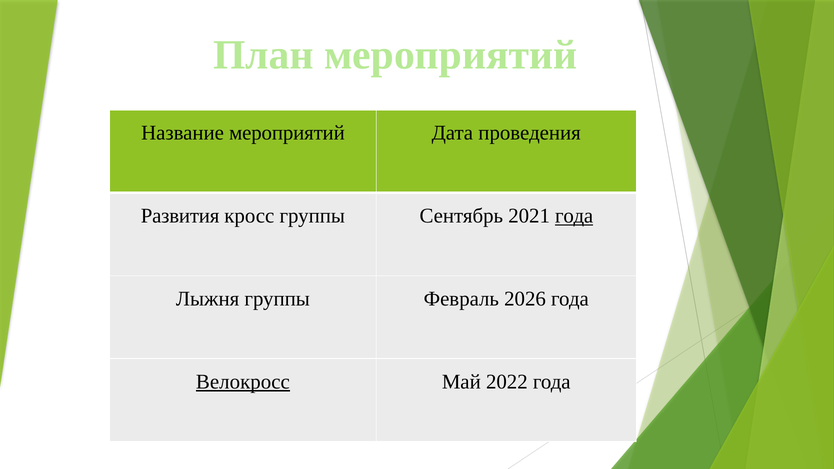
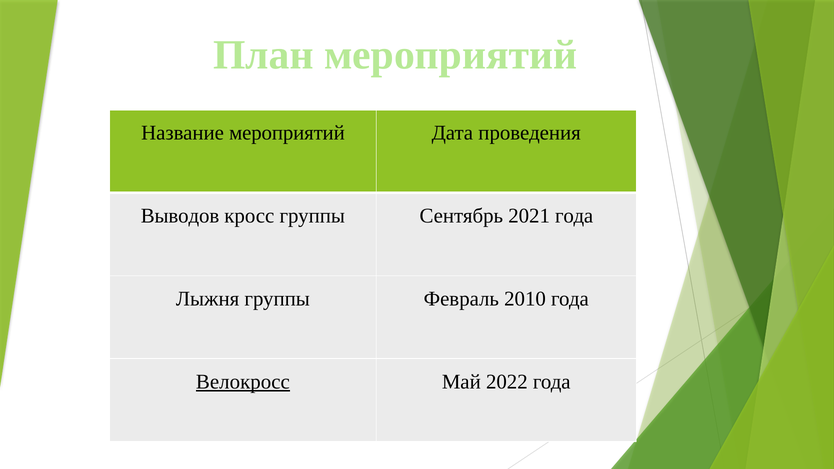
Развития: Развития -> Выводов (180, 216)
года underline: present -> none (574, 216)
2026: 2026 -> 2010 (525, 299)
